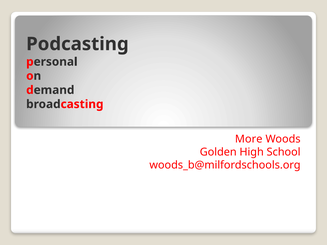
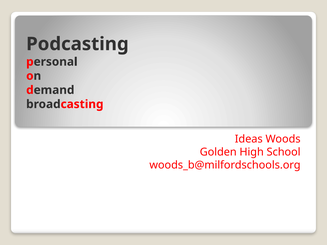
More: More -> Ideas (249, 139)
